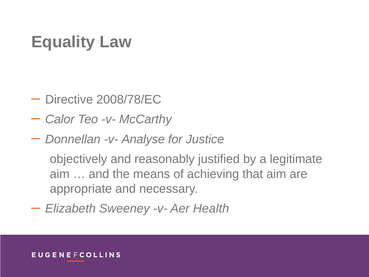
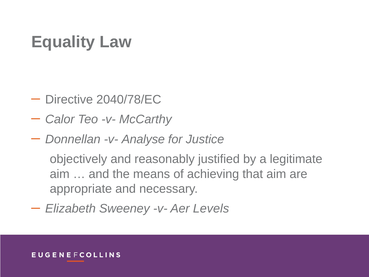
2008/78/EC: 2008/78/EC -> 2040/78/EC (129, 99)
Health: Health -> Levels (211, 208)
